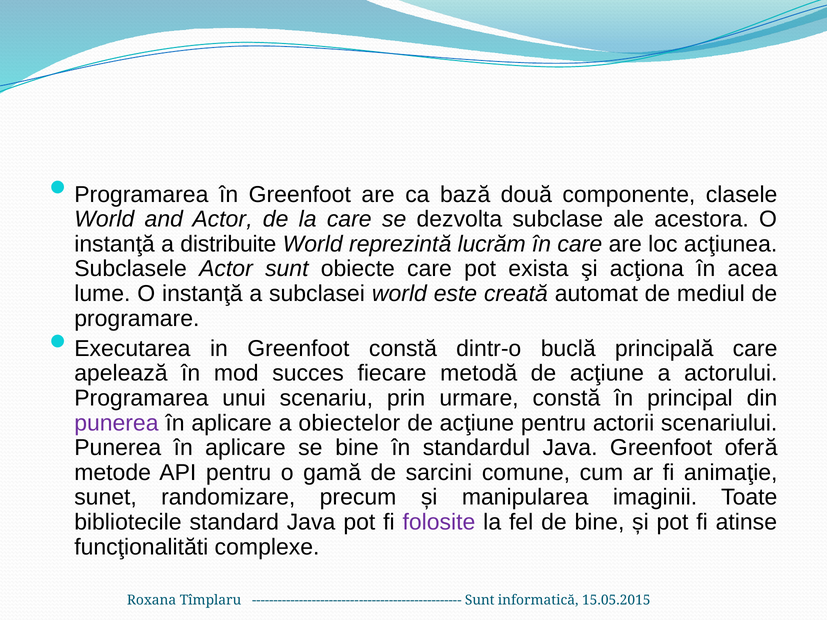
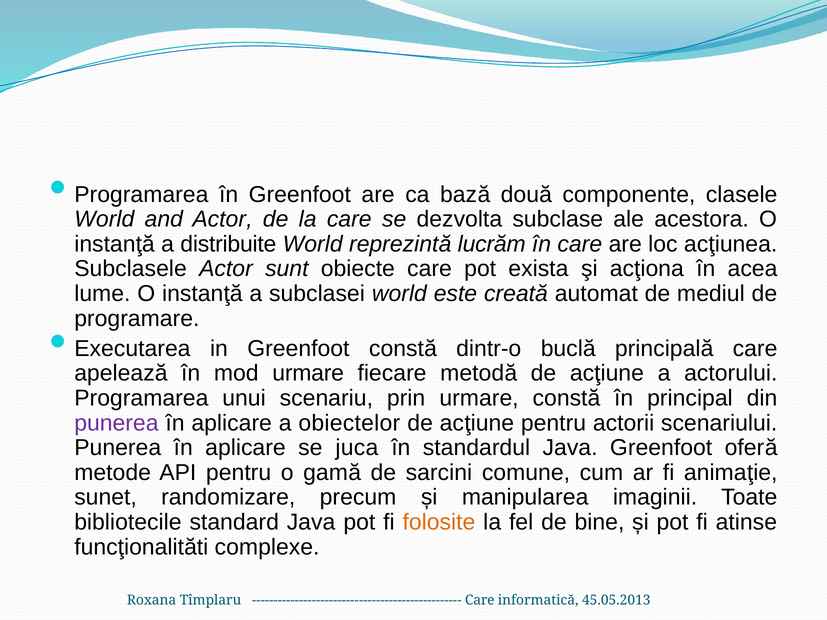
mod succes: succes -> urmare (308, 374)
se bine: bine -> juca (357, 448)
folosite colour: purple -> orange (439, 522)
Sunt: Sunt -> Care (480, 601)
15.05.2015: 15.05.2015 -> 45.05.2013 (616, 601)
